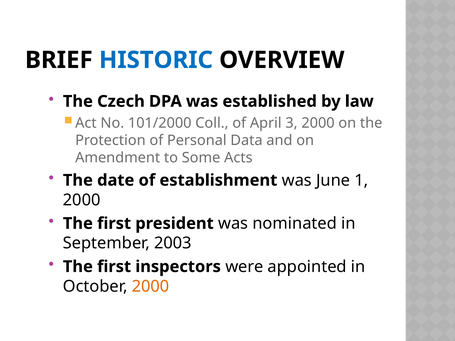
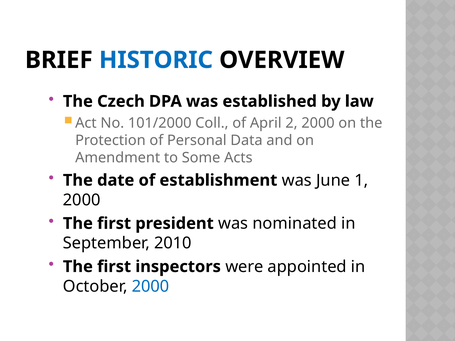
3: 3 -> 2 (292, 123)
2003: 2003 -> 2010 (173, 243)
2000 colour: orange -> blue (150, 287)
